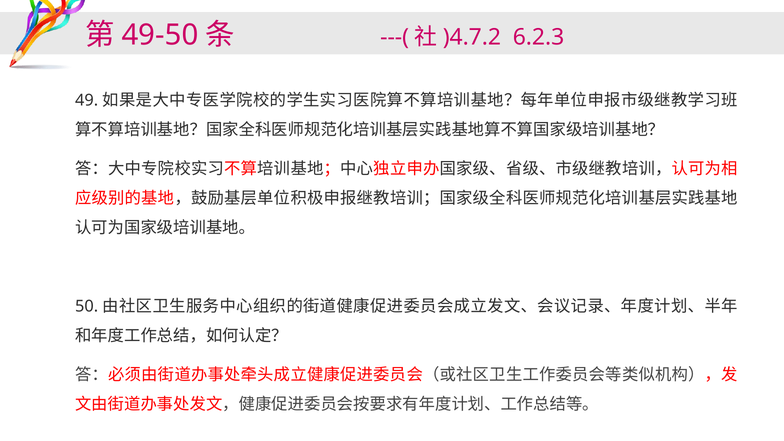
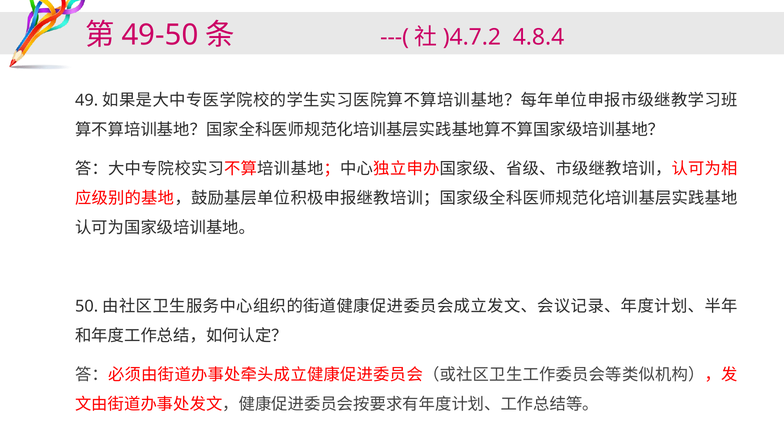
6.2.3: 6.2.3 -> 4.8.4 (539, 37)
